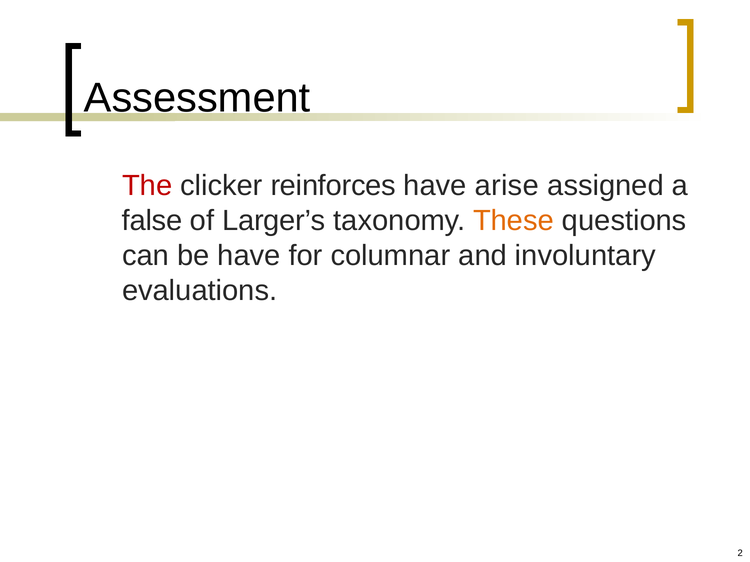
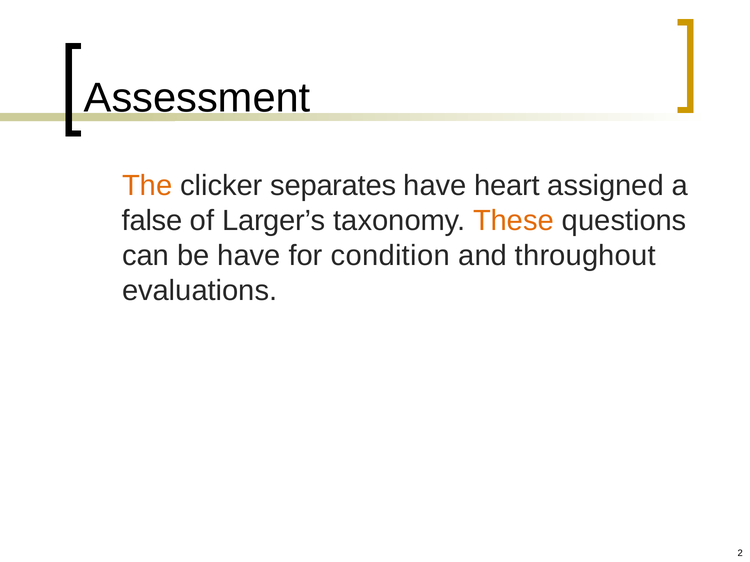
The colour: red -> orange (147, 186)
reinforces: reinforces -> separates (333, 186)
arise: arise -> heart (507, 186)
columnar: columnar -> condition (390, 256)
involuntary: involuntary -> throughout (585, 256)
